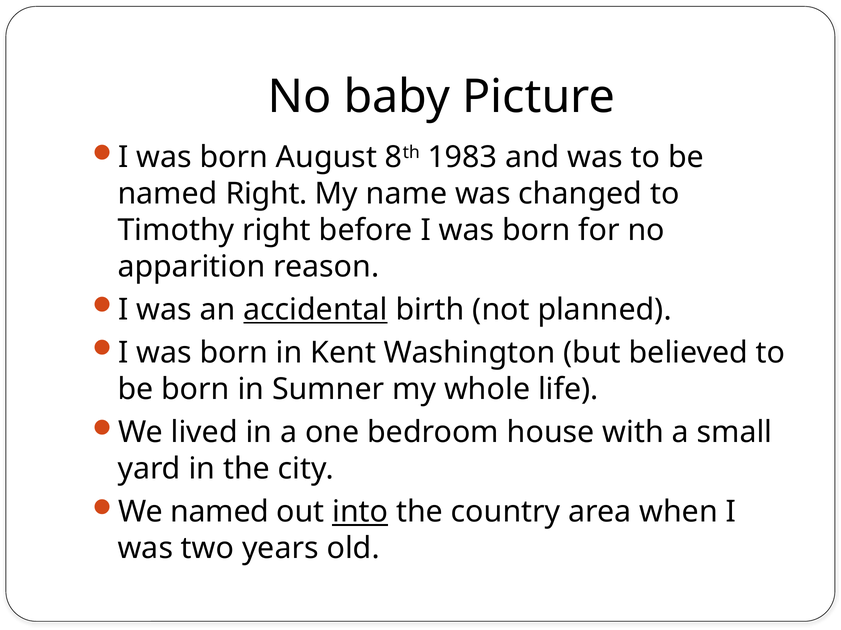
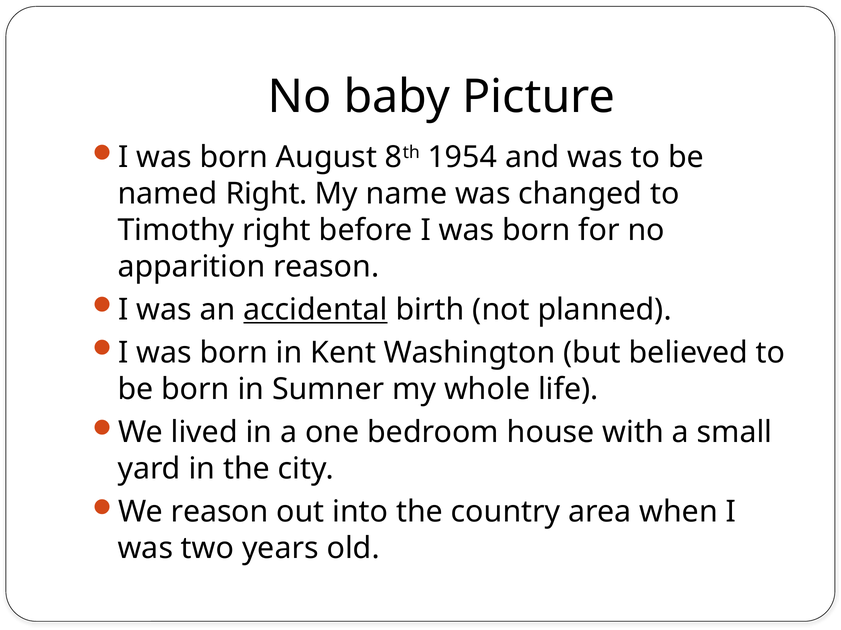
1983: 1983 -> 1954 (462, 158)
We named: named -> reason (220, 513)
into underline: present -> none (360, 513)
